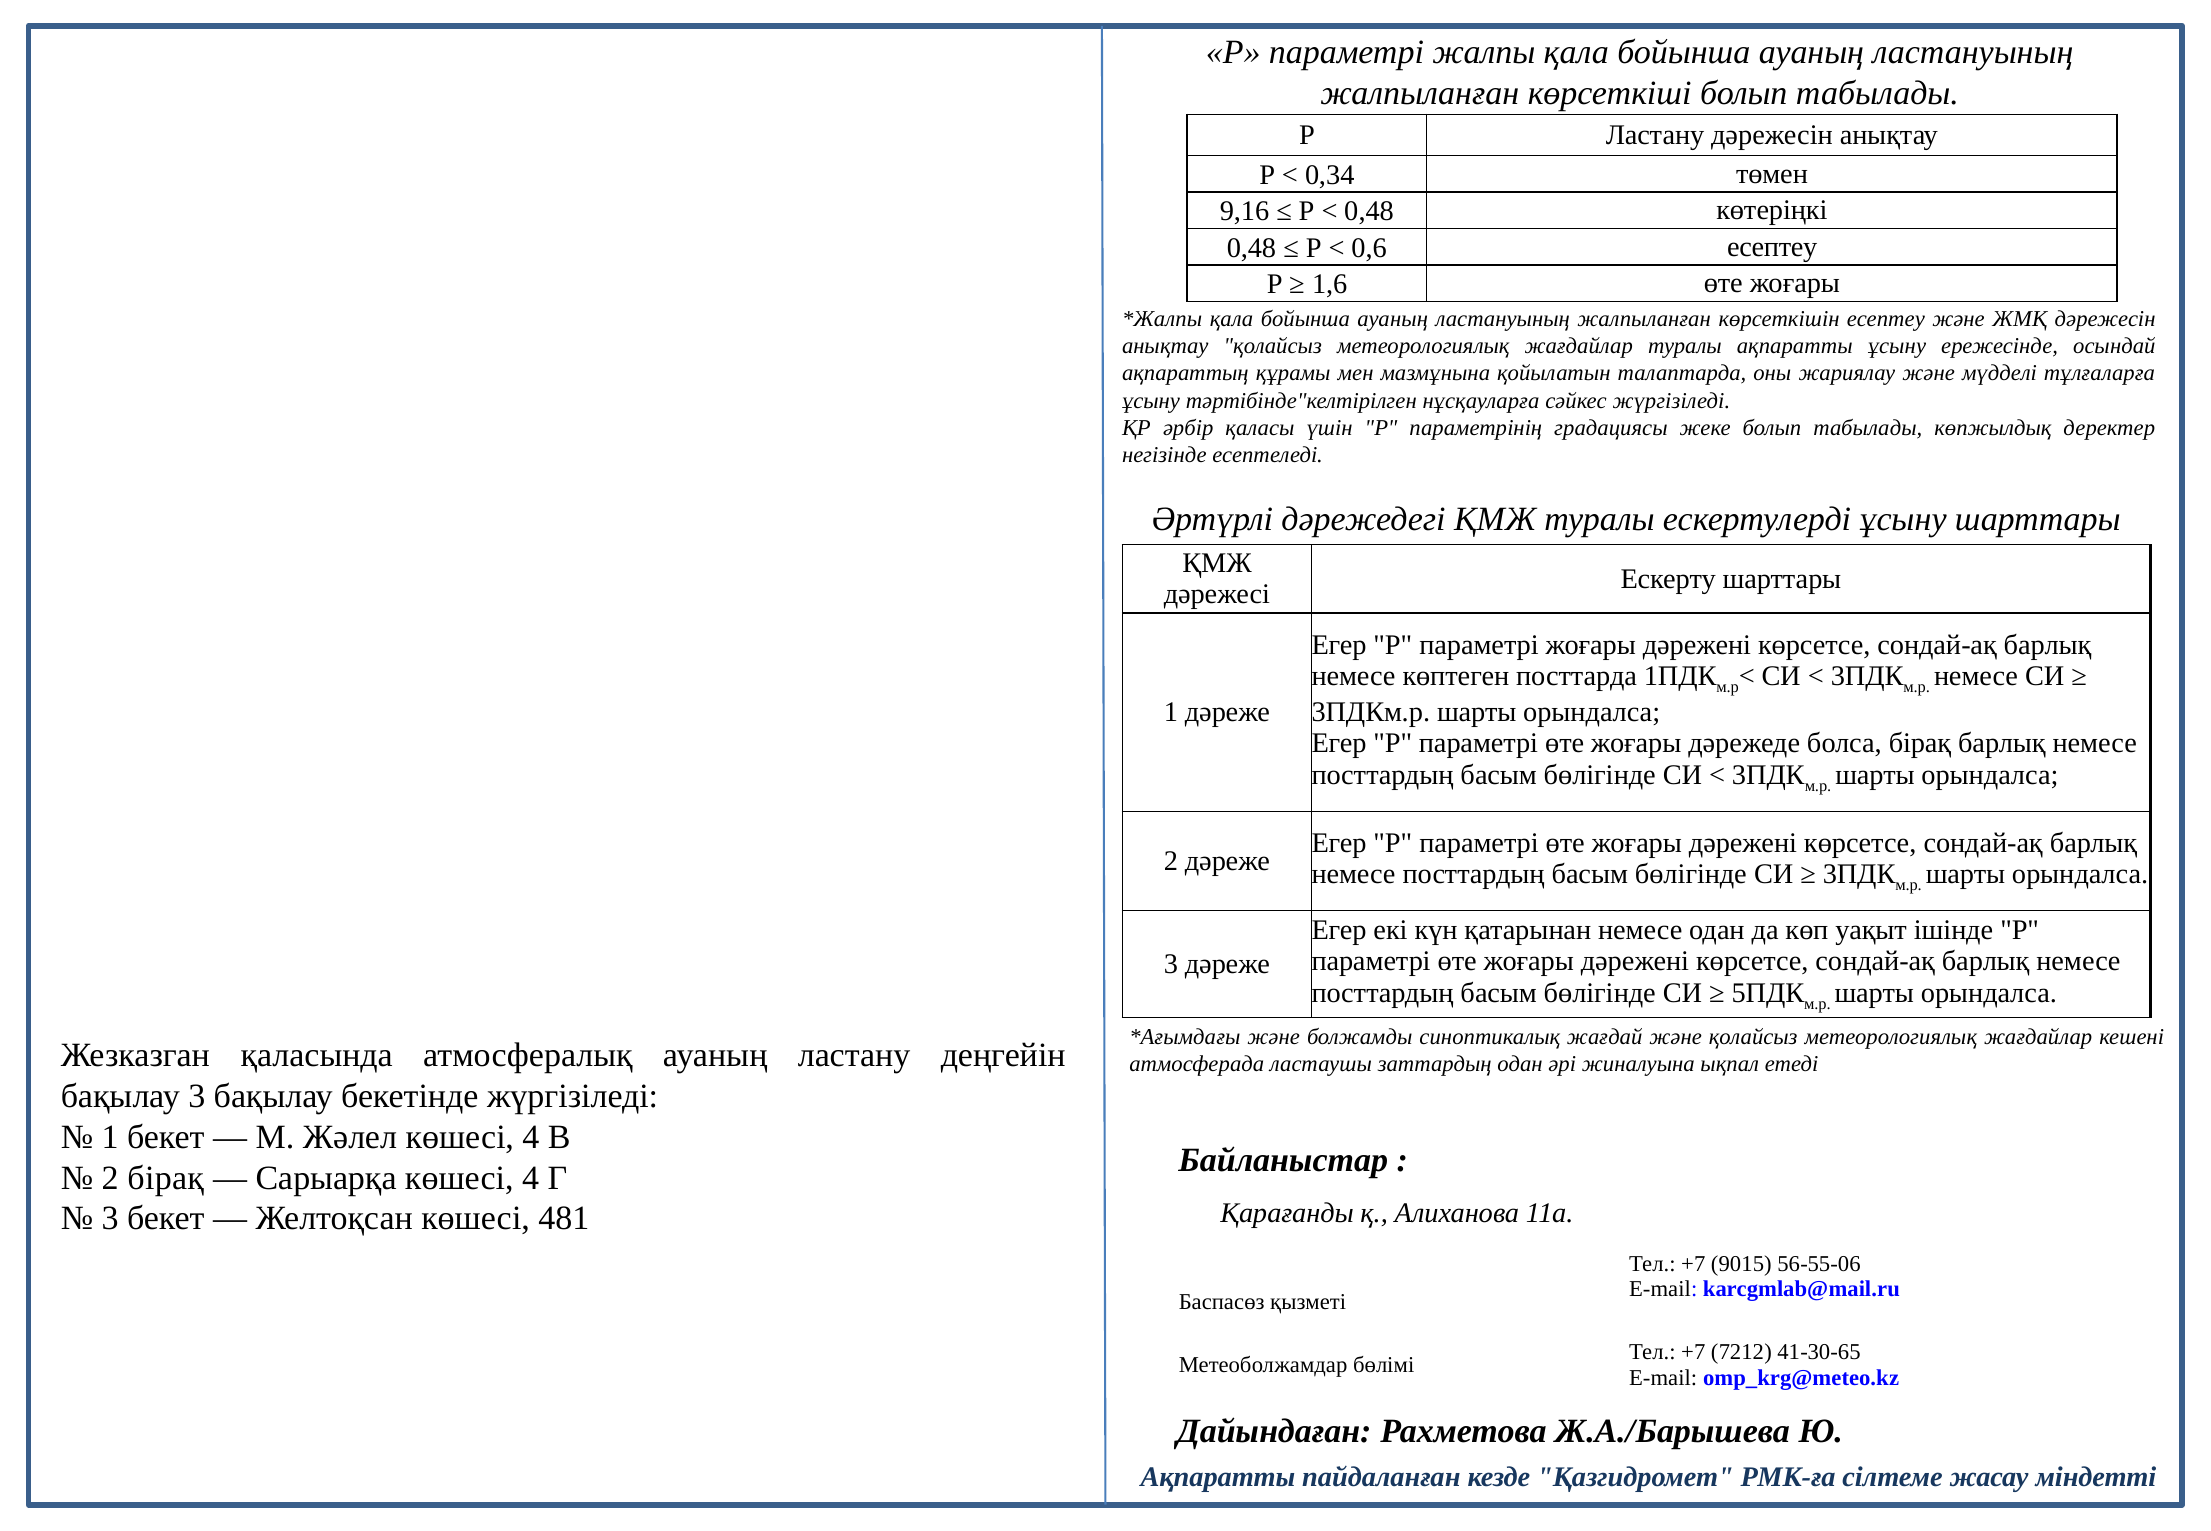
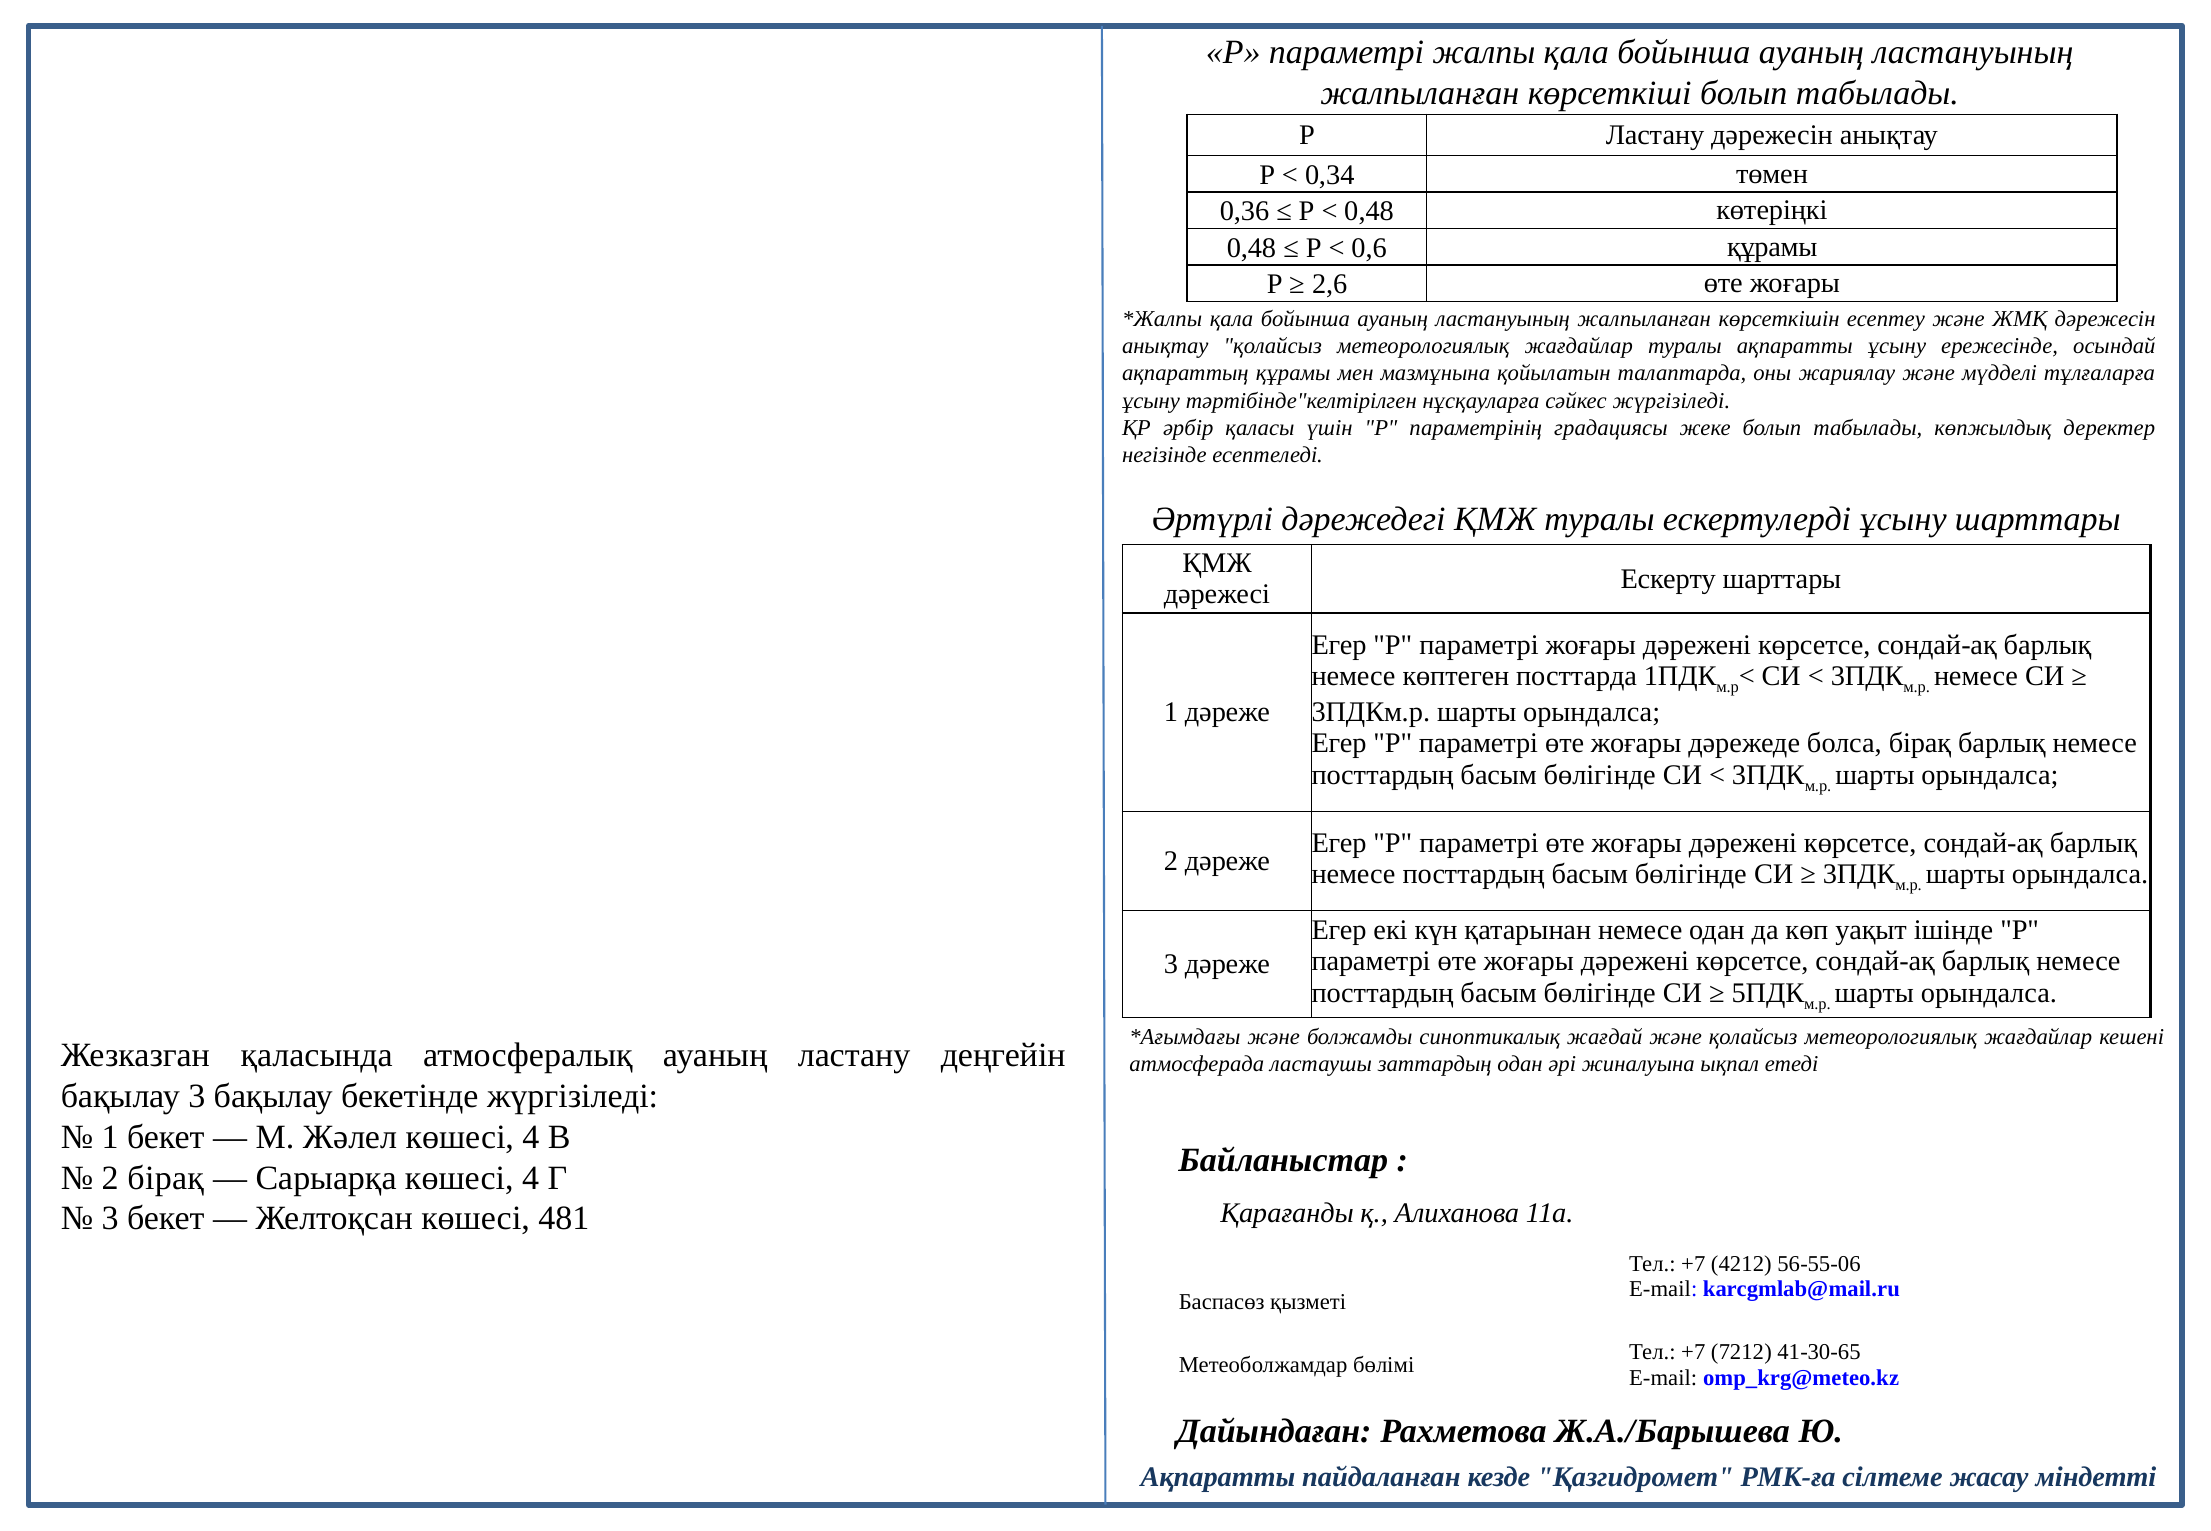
9,16: 9,16 -> 0,36 (1245, 211)
0,6 есептеу: есептеу -> құрамы (1772, 247)
1,6: 1,6 -> 2,6 (1330, 284)
9015: 9015 -> 4212 (1741, 1264)
